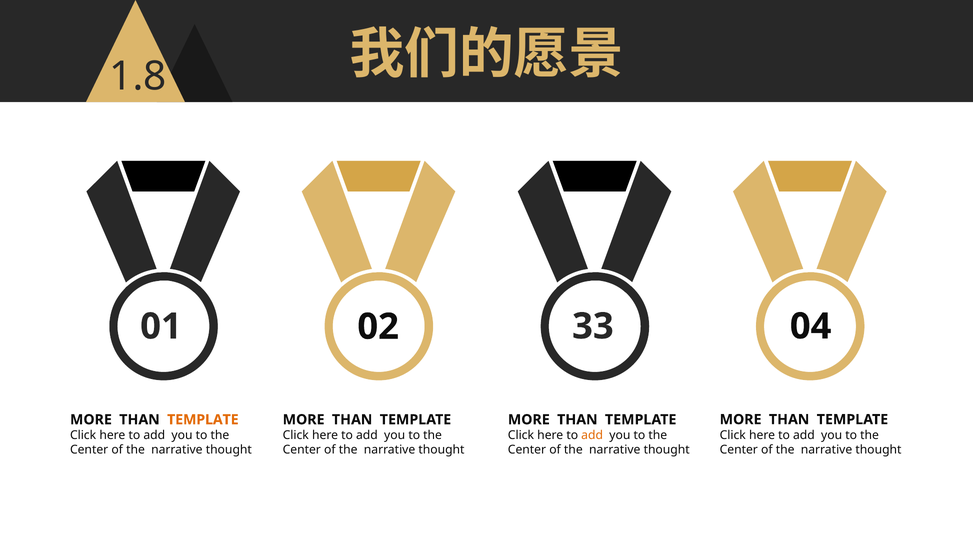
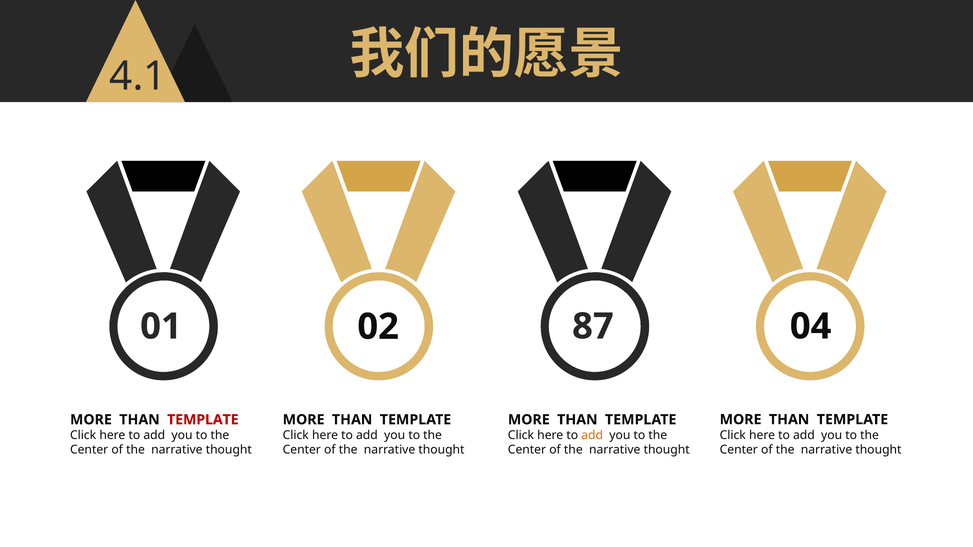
1.8: 1.8 -> 4.1 (138, 76)
33: 33 -> 87 (593, 327)
TEMPLATE colour: orange -> red (203, 420)
